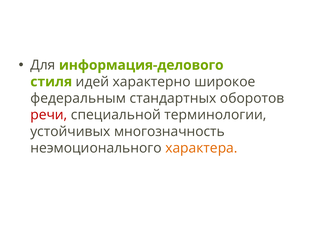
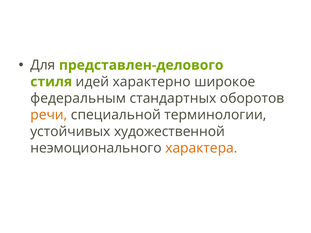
информация-делового: информация-делового -> представлен-делового (141, 65)
речи colour: red -> orange (49, 115)
многозначность: многозначность -> художественной (169, 132)
